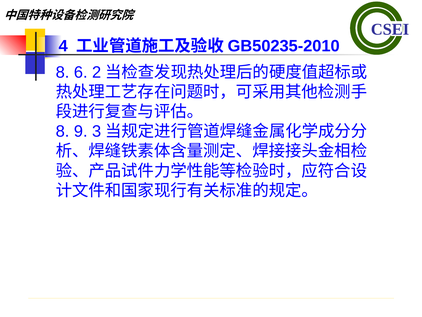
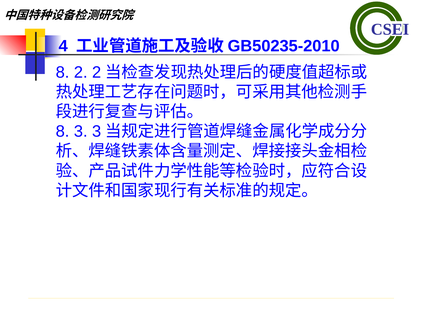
8 6: 6 -> 2 (81, 72)
8 9: 9 -> 3 (81, 131)
